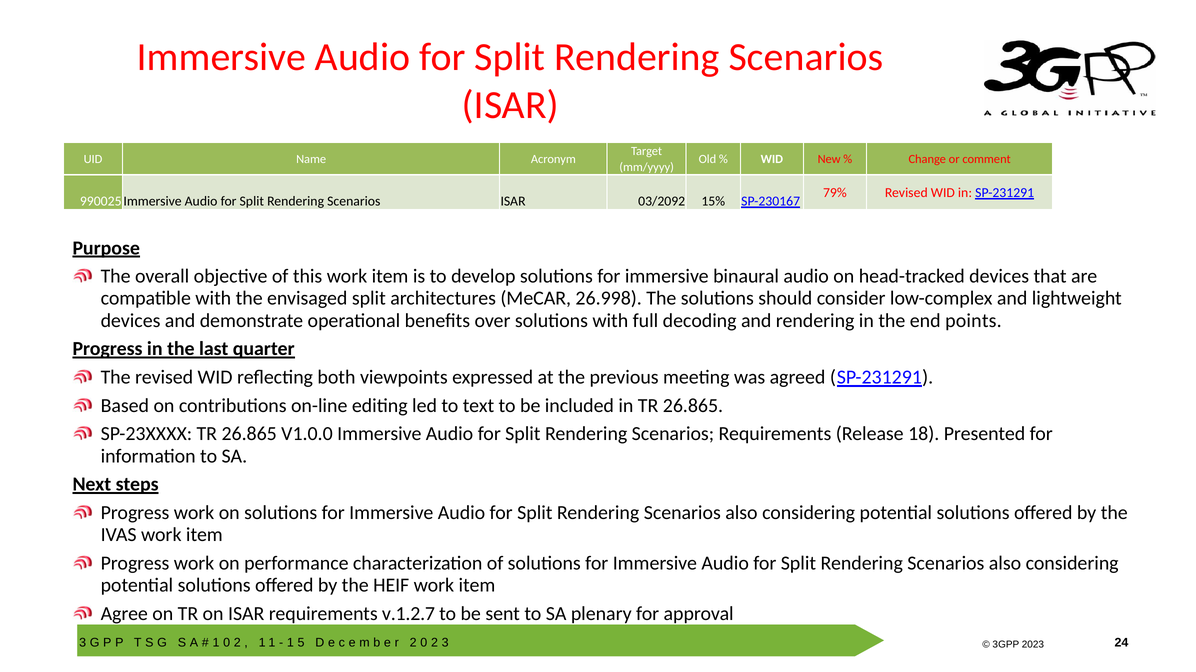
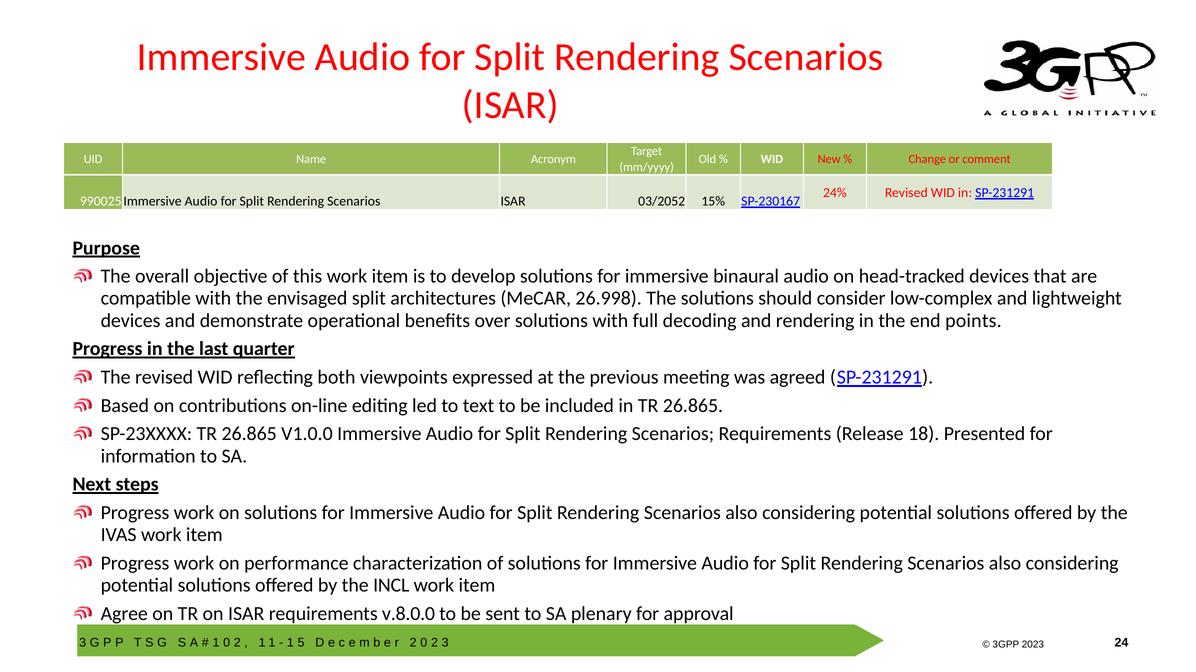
79%: 79% -> 24% (835, 193)
03/2092: 03/2092 -> 03/2052 (662, 201)
HEIF: HEIF -> INCL (391, 586)
v.1.2.7: v.1.2.7 -> v.8.0.0 (409, 614)
